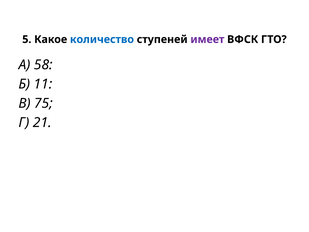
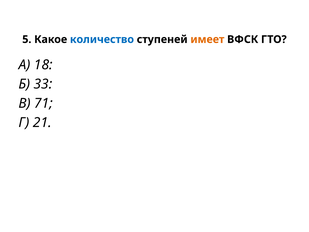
имеет colour: purple -> orange (207, 39)
58: 58 -> 18 (43, 65)
11: 11 -> 33 (43, 84)
75: 75 -> 71 (43, 103)
